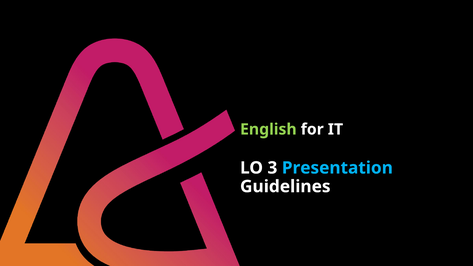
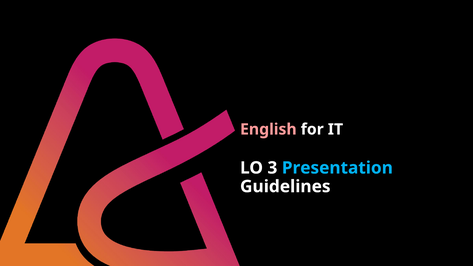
English colour: light green -> pink (268, 129)
